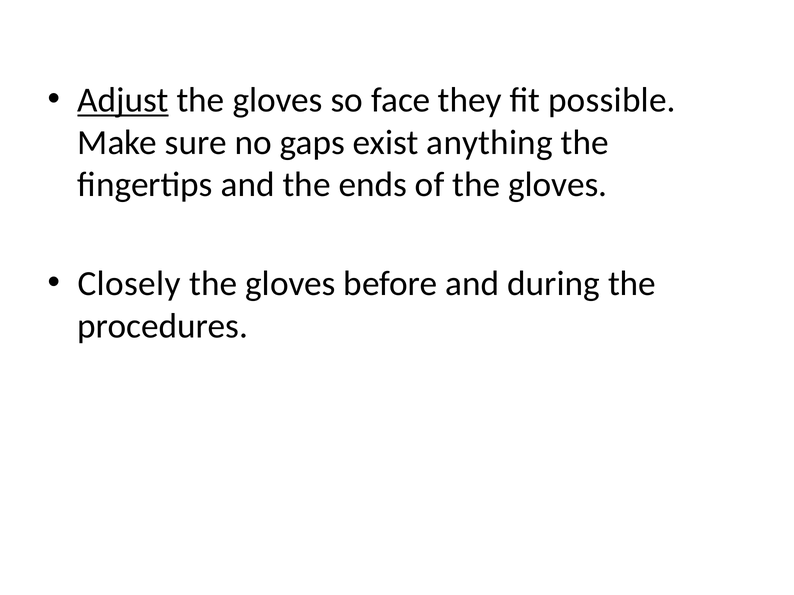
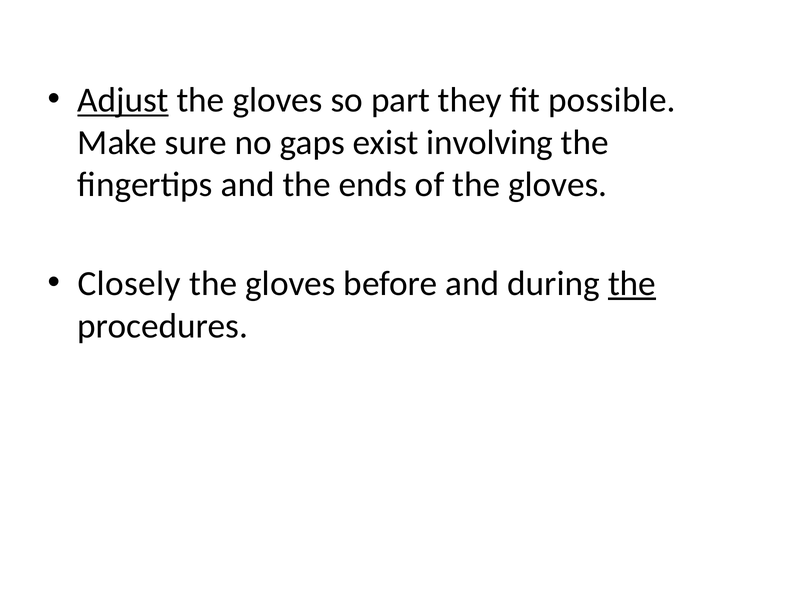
face: face -> part (401, 100)
anything: anything -> involving (490, 143)
the underline: none -> present (632, 284)
